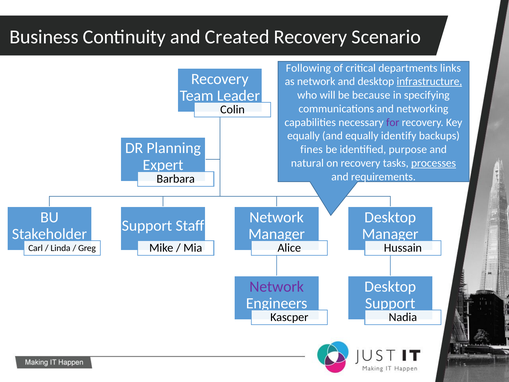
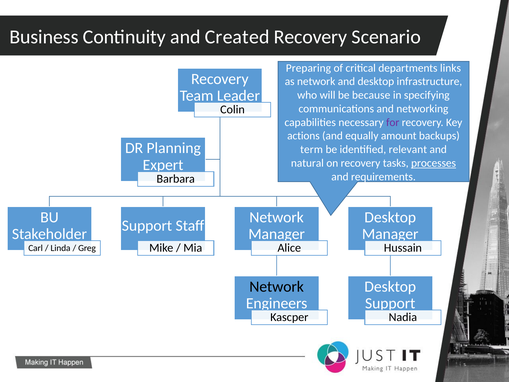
Following: Following -> Preparing (308, 68)
infrastructure underline: present -> none (429, 82)
equally: equally -> actions (303, 136)
identify: identify -> amount (399, 136)
fines: fines -> term (312, 149)
purpose: purpose -> relevant (408, 149)
Network colour: purple -> black (277, 286)
